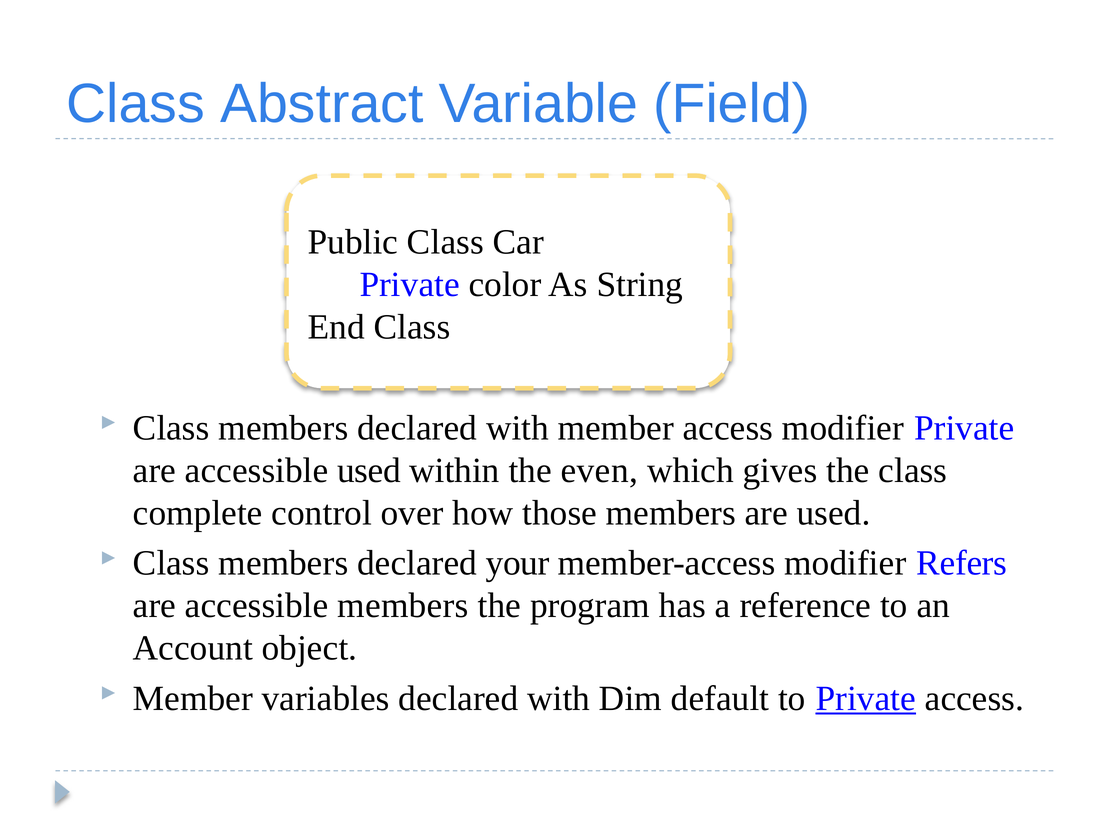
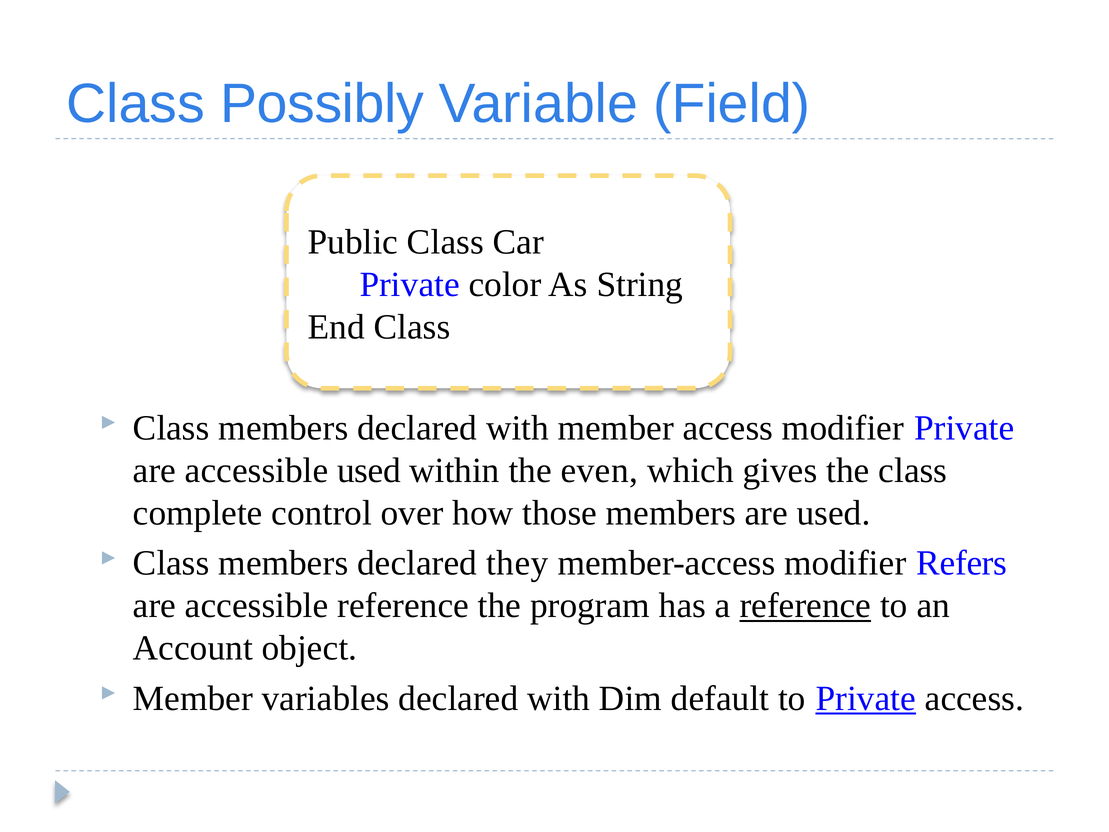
Abstract: Abstract -> Possibly (322, 104)
your: your -> they (517, 563)
accessible members: members -> reference (403, 606)
reference underline: none -> present (805, 606)
